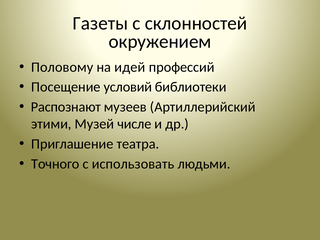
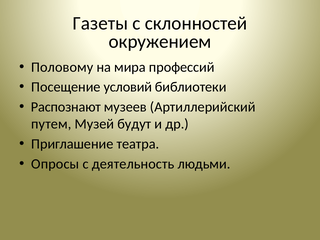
идей: идей -> мира (130, 67)
этими: этими -> путем (51, 124)
числе: числе -> будут (134, 124)
Точного: Точного -> Опросы (55, 164)
использовать: использовать -> деятельность (133, 164)
